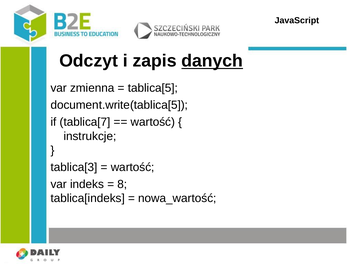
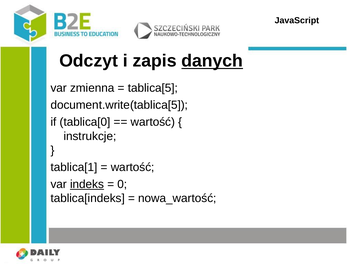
tablica[7: tablica[7 -> tablica[0 (85, 122)
tablica[3: tablica[3 -> tablica[1 (74, 167)
indeks underline: none -> present (87, 184)
8: 8 -> 0 (122, 184)
